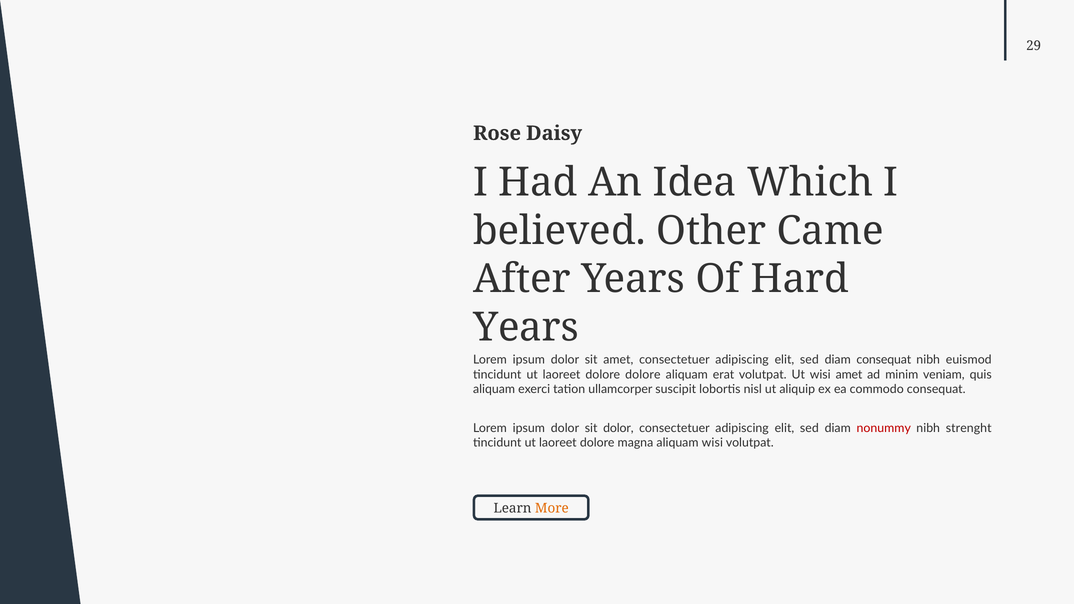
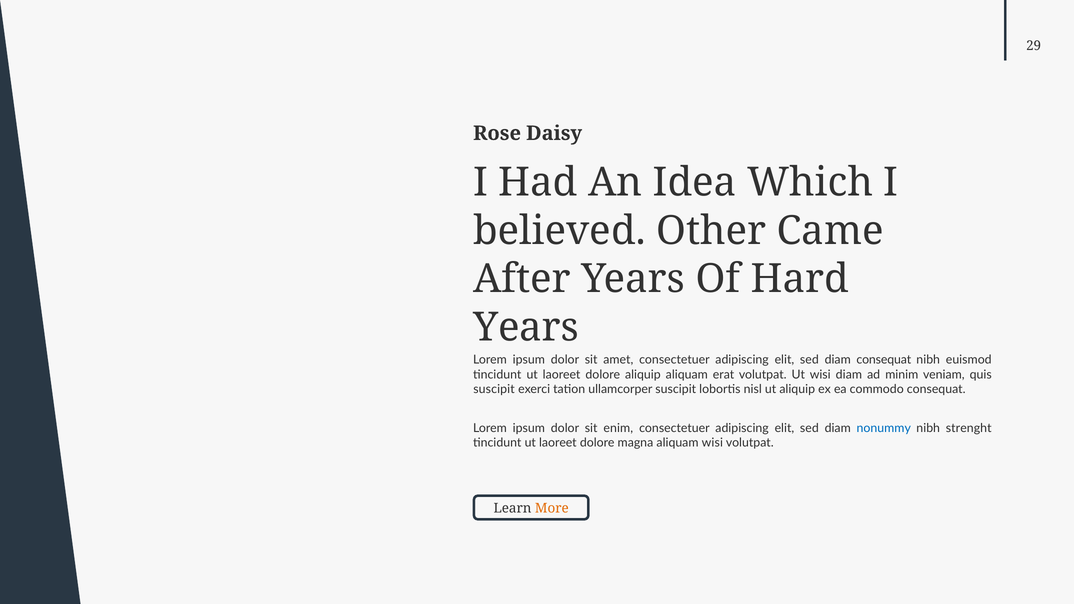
dolore dolore: dolore -> aliquip (643, 375)
wisi amet: amet -> diam (849, 375)
aliquam: aliquam -> suscipit (494, 389)
sit dolor: dolor -> enim (618, 428)
nonummy colour: red -> blue (884, 428)
